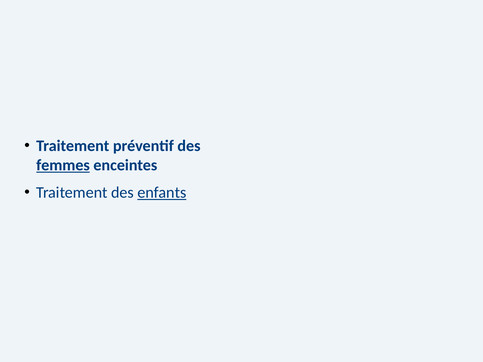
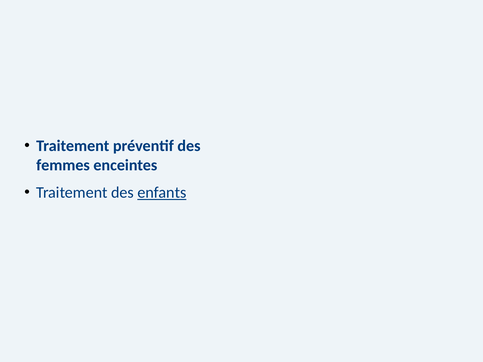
femmes underline: present -> none (63, 165)
